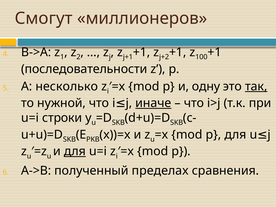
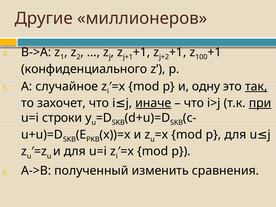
Смогут: Смогут -> Другие (44, 18)
последовательности: последовательности -> конфиденциального (84, 69)
несколько: несколько -> случайное (67, 86)
при underline: none -> present (260, 103)
нужной: нужной -> захочет (61, 103)
для underline: present -> none (75, 151)
пределах: пределах -> изменить (160, 171)
